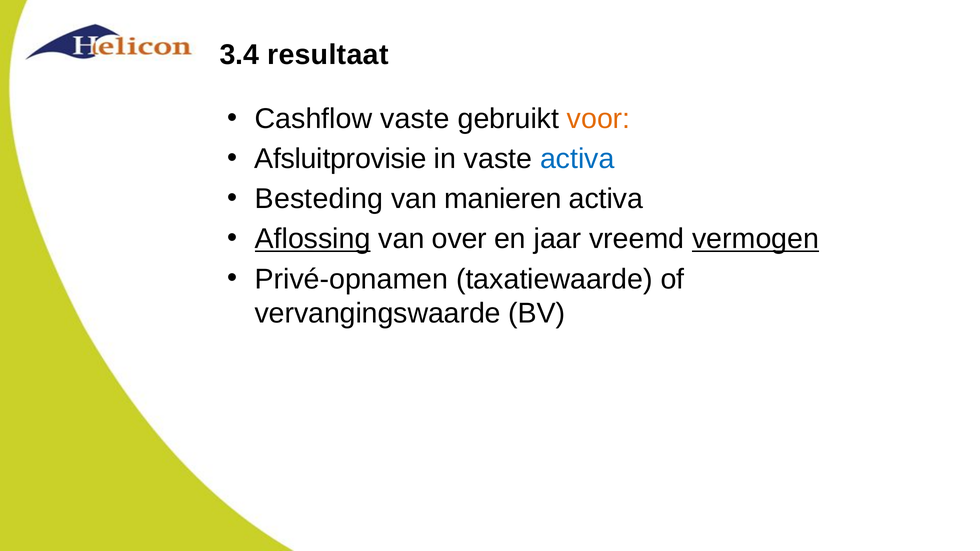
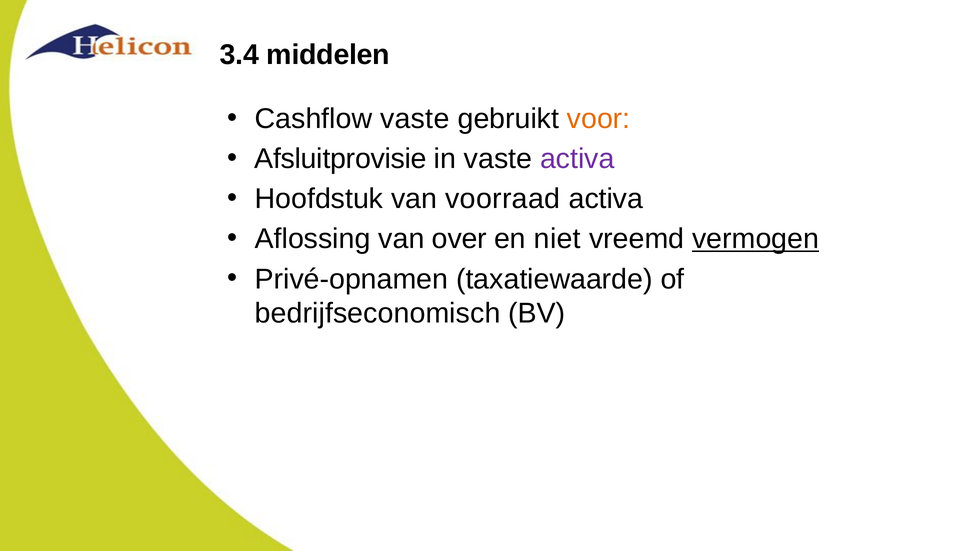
resultaat: resultaat -> middelen (328, 55)
activa colour: blue -> purple (577, 159)
Besteding: Besteding -> Hoofdstuk (319, 199)
manieren: manieren -> voorraad (503, 199)
Aflossing underline: present -> none (313, 239)
jaar: jaar -> niet (557, 239)
vervangingswaarde: vervangingswaarde -> bedrijfseconomisch (378, 314)
